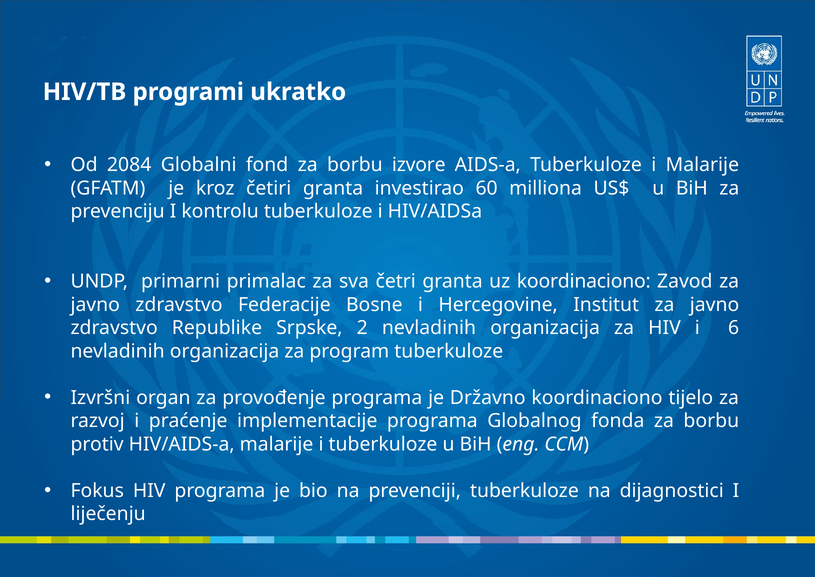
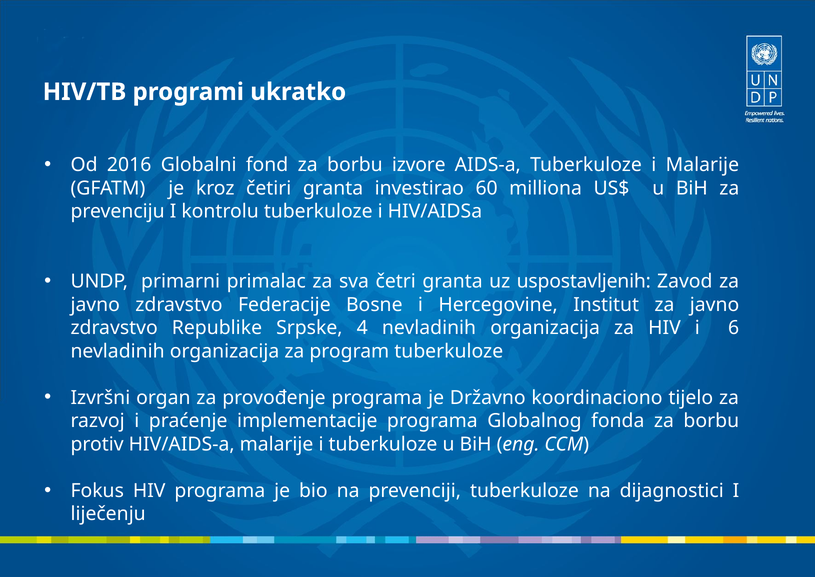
2084: 2084 -> 2016 (129, 165)
uz koordinaciono: koordinaciono -> uspostavljenih (584, 281)
2: 2 -> 4 (362, 328)
